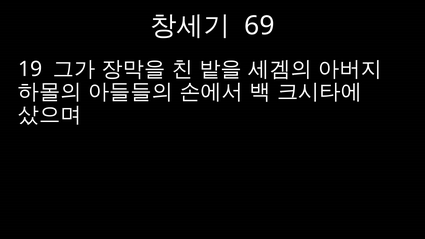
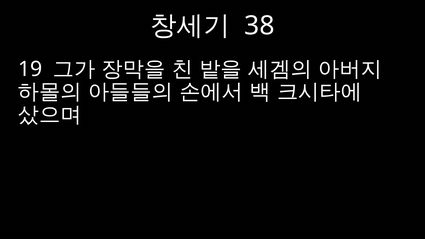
69: 69 -> 38 (259, 26)
